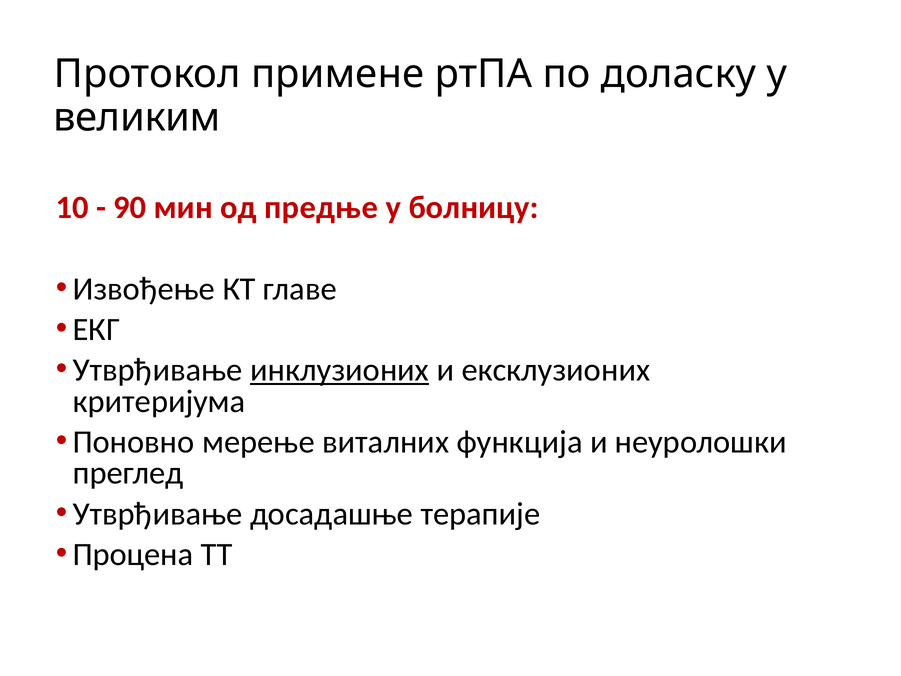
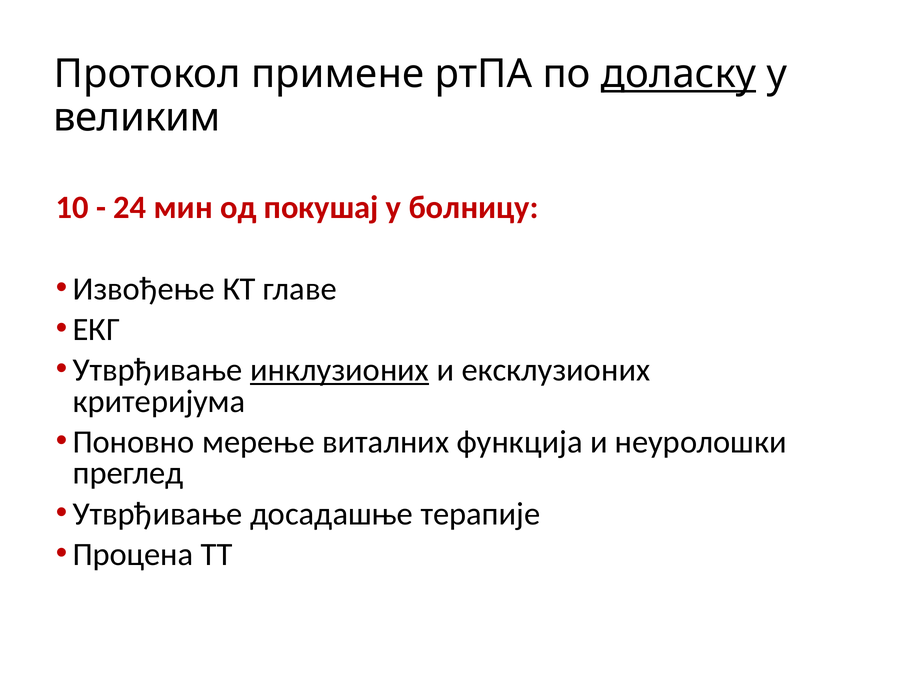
доласку underline: none -> present (679, 74)
90: 90 -> 24 (130, 208)
предње: предње -> покушај (321, 208)
